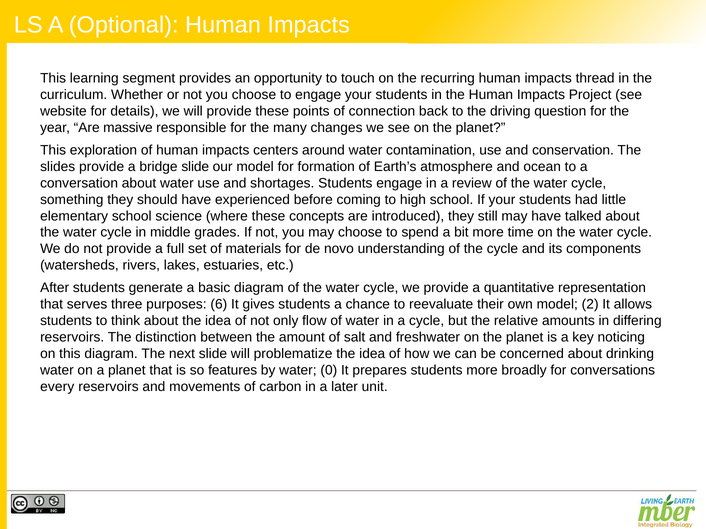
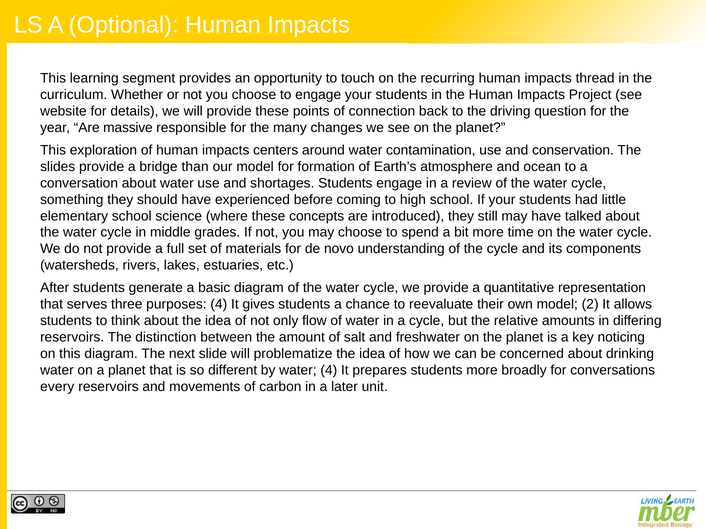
bridge slide: slide -> than (195, 167)
purposes 6: 6 -> 4 (219, 304)
features: features -> different (233, 370)
water 0: 0 -> 4 (329, 370)
